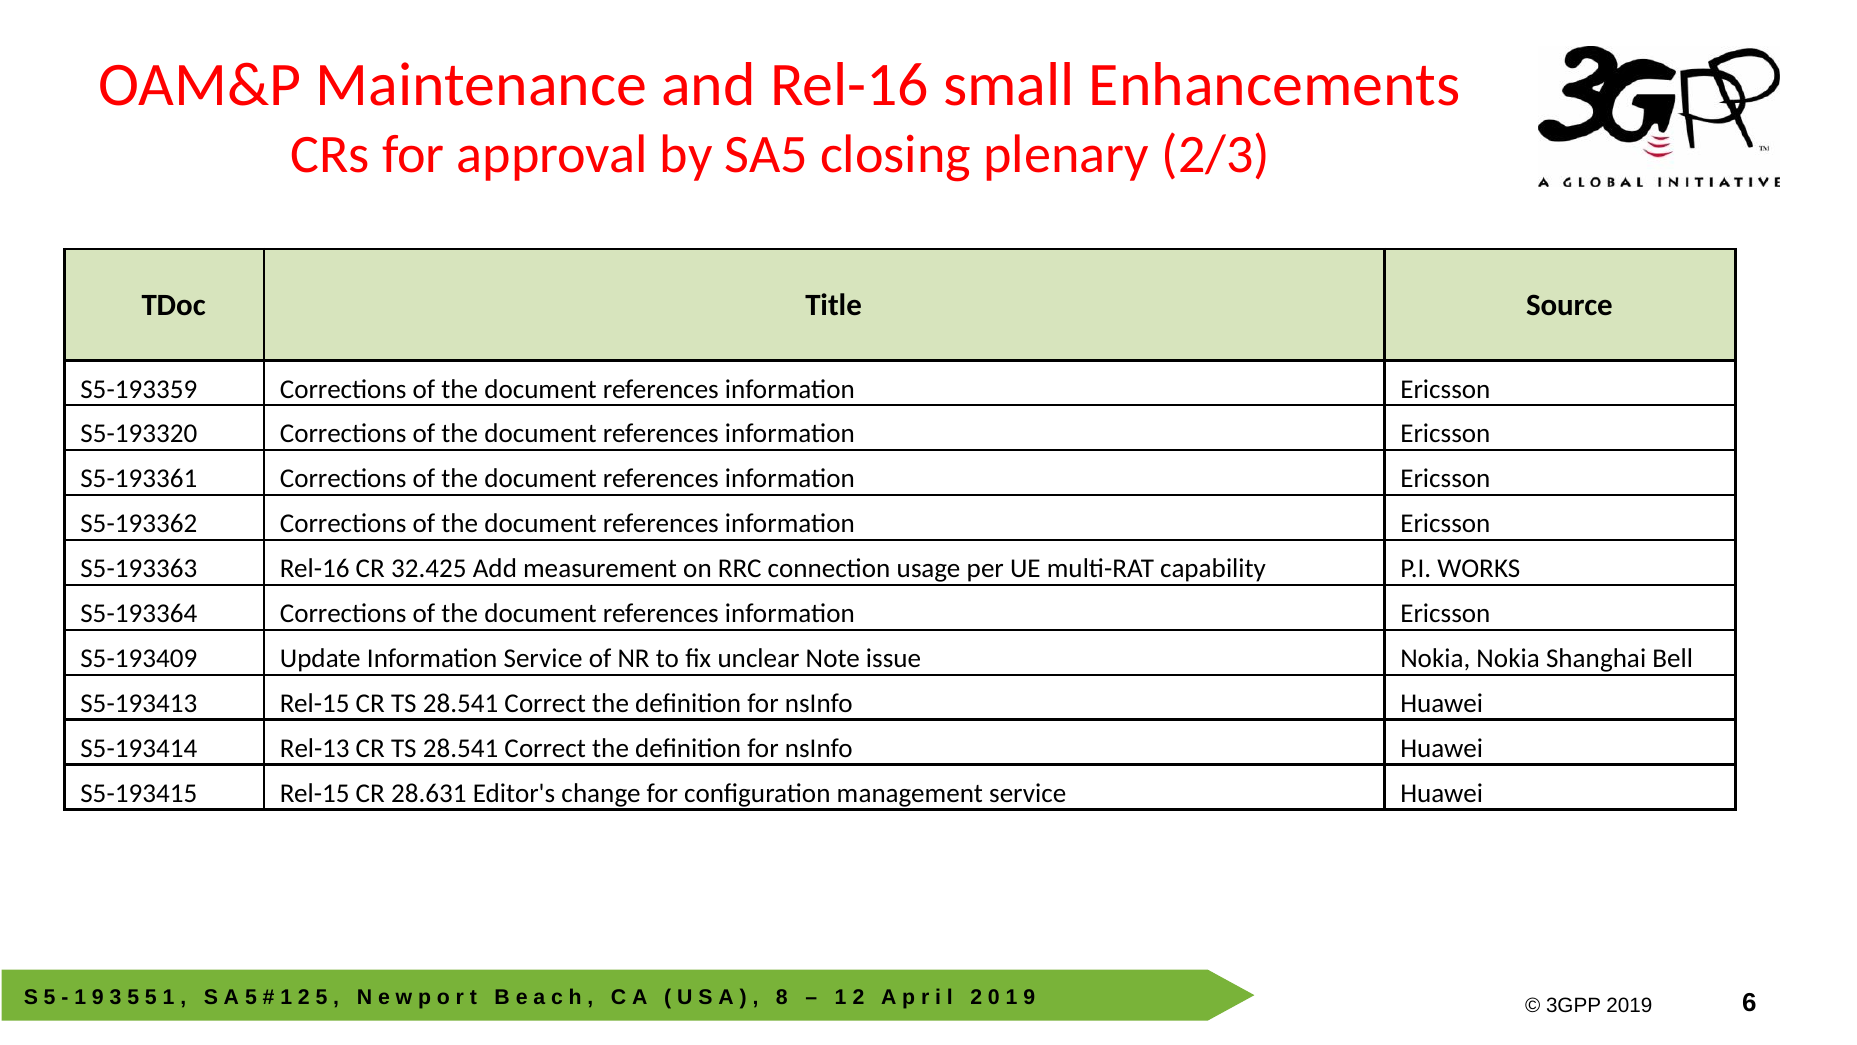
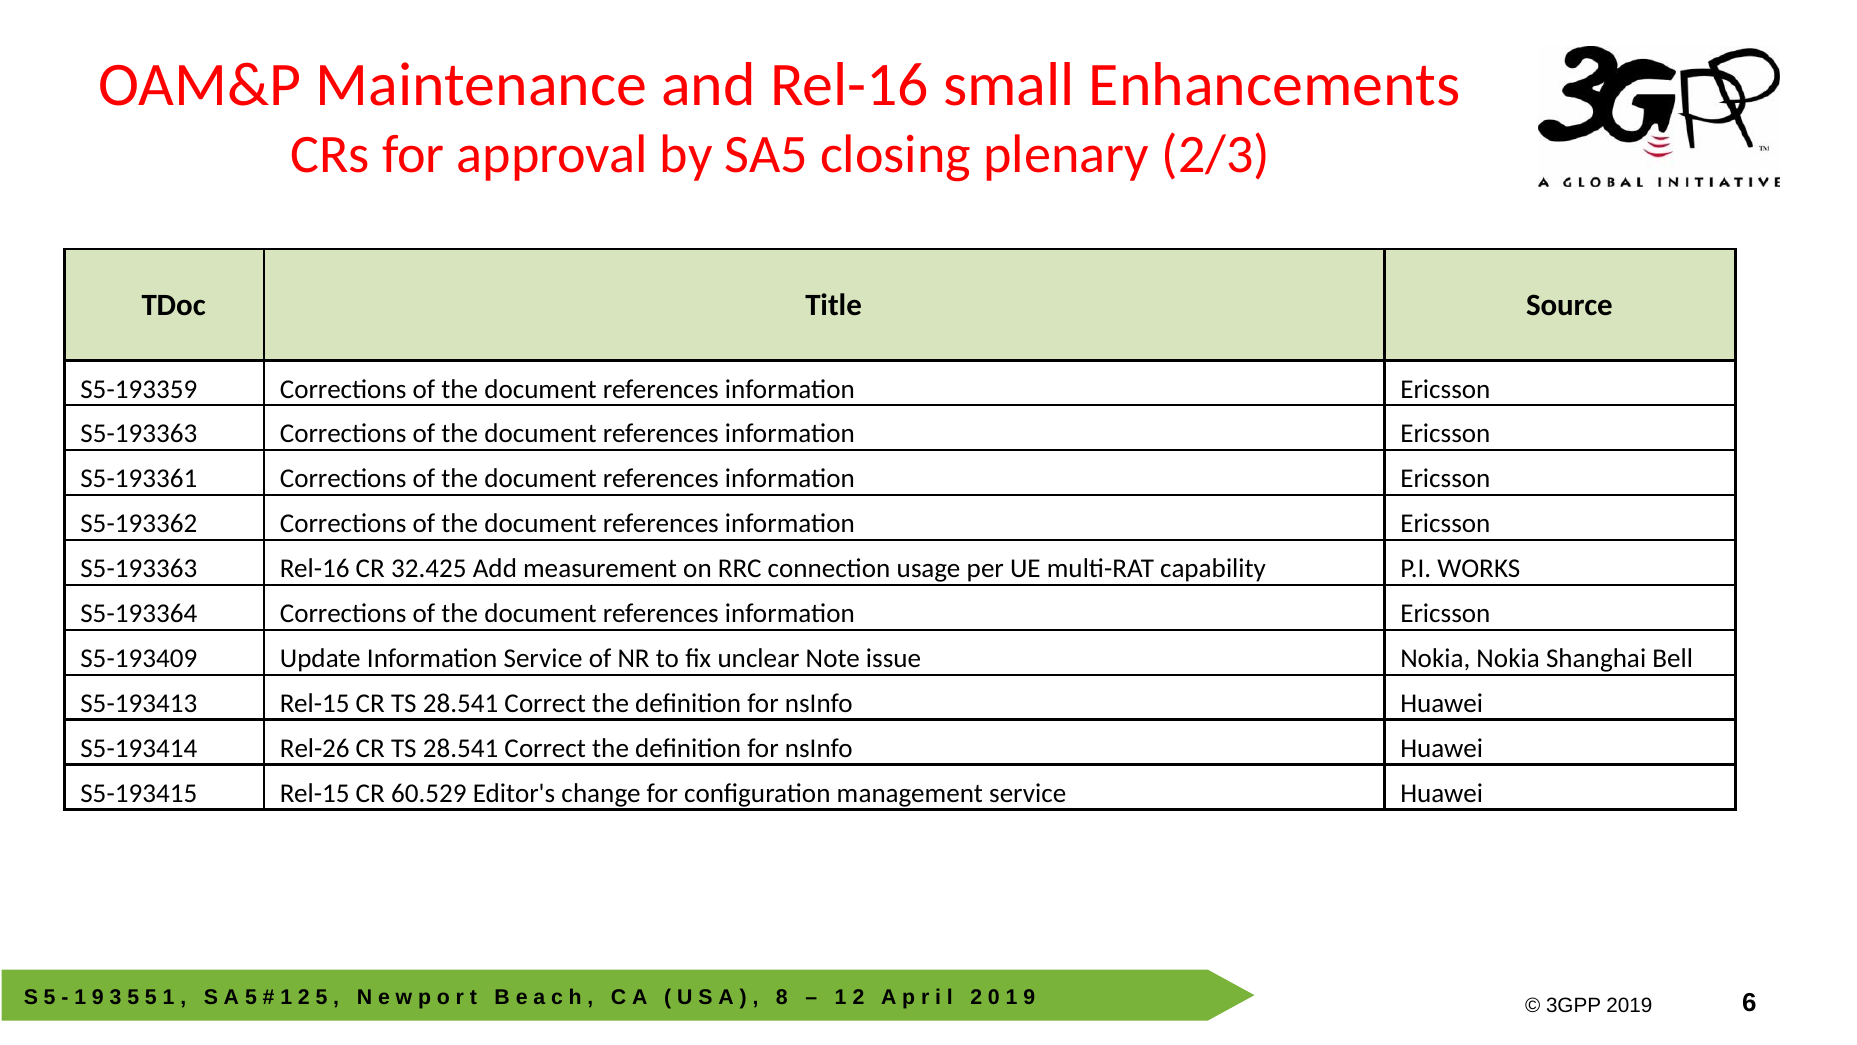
S5-193320: S5-193320 -> S5-193363 (139, 434)
Rel-13: Rel-13 -> Rel-26 (315, 748)
28.631: 28.631 -> 60.529 (429, 793)
